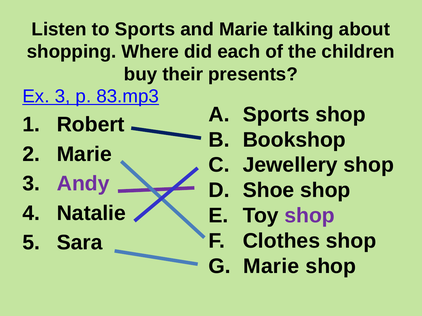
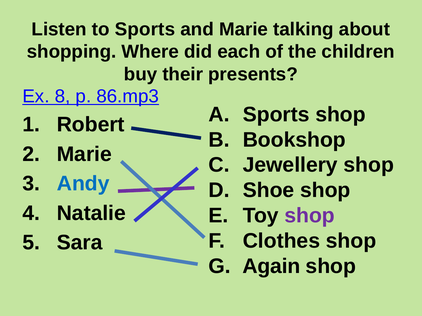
Ex 3: 3 -> 8 (63, 96)
83.mp3: 83.mp3 -> 86.mp3 (128, 96)
Andy colour: purple -> blue (83, 184)
Marie: Marie -> Again (271, 267)
